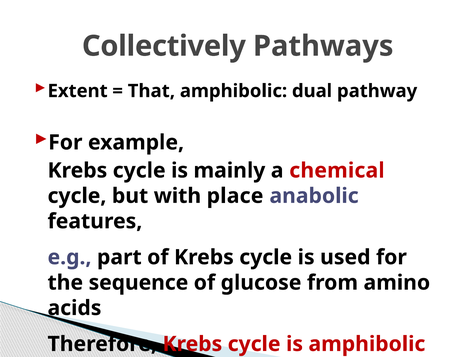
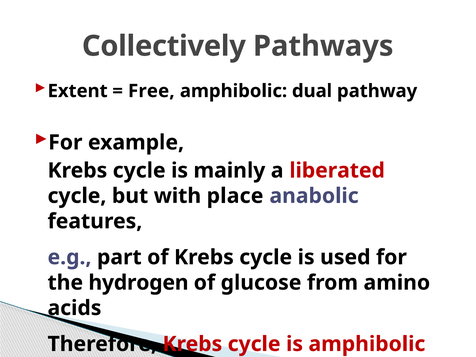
That: That -> Free (151, 91)
chemical: chemical -> liberated (337, 171)
sequence: sequence -> hydrogen (138, 283)
